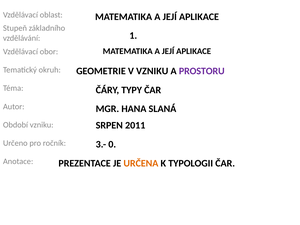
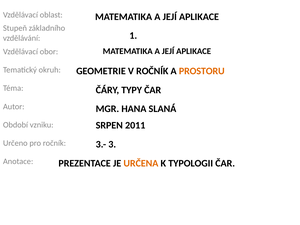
V VZNIKU: VZNIKU -> ROČNÍK (152, 71)
PROSTORU colour: purple -> orange (202, 71)
0: 0 -> 3 (112, 144)
